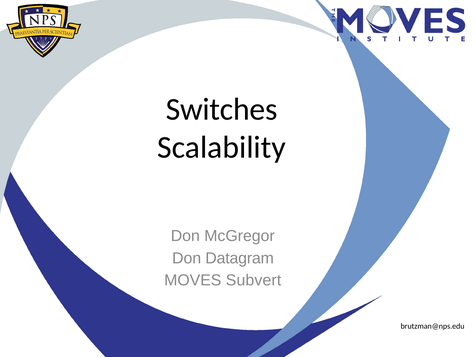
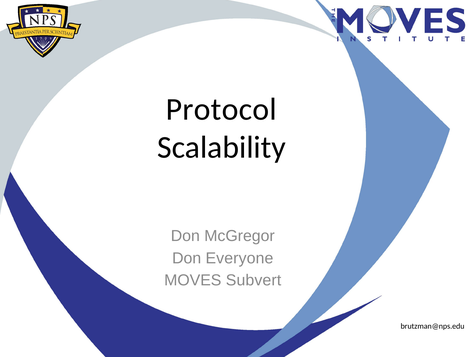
Switches: Switches -> Protocol (221, 109)
Datagram: Datagram -> Everyone (239, 258)
